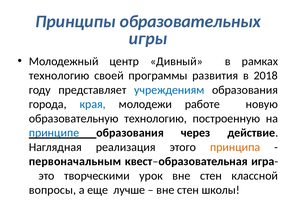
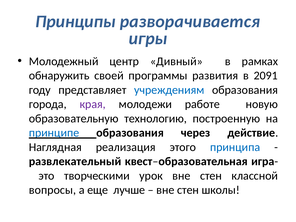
образовательных: образовательных -> разворачивается (190, 22)
технологию: технологию -> обнаружить (59, 76)
2018: 2018 -> 2091 (266, 76)
края colour: blue -> purple (93, 104)
принципа colour: orange -> blue (235, 147)
первоначальным: первоначальным -> развлекательный (75, 161)
